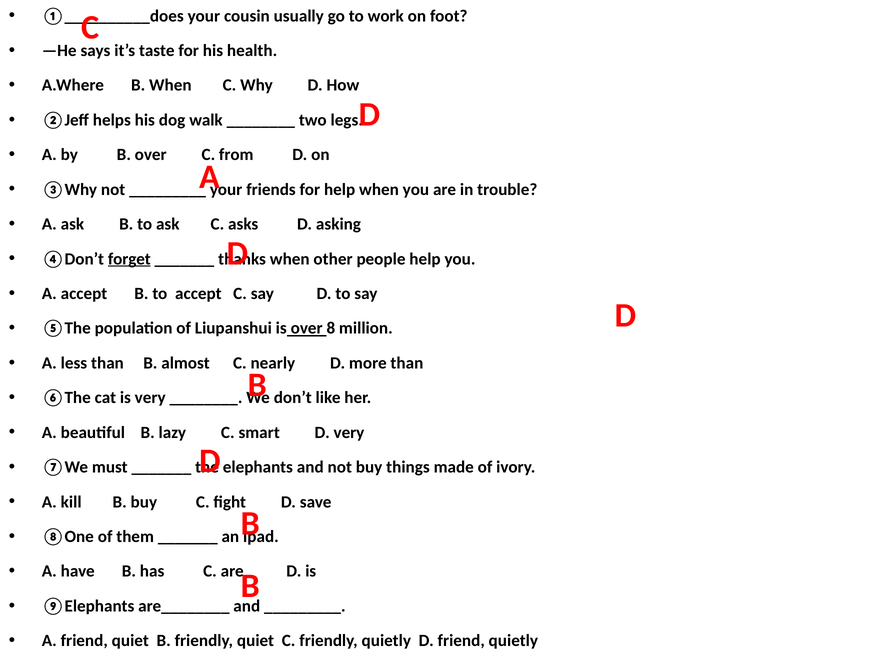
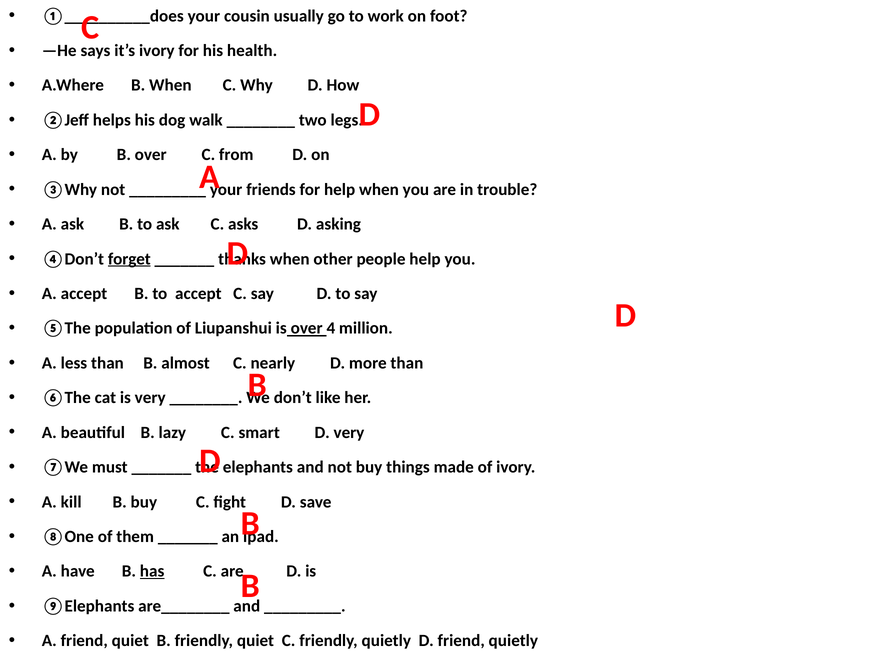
it’s taste: taste -> ivory (157, 51)
8: 8 -> 4 (331, 328)
has underline: none -> present (152, 571)
